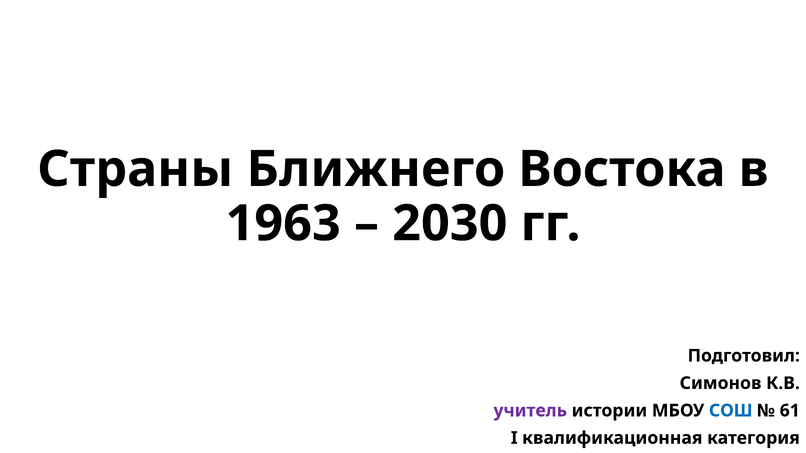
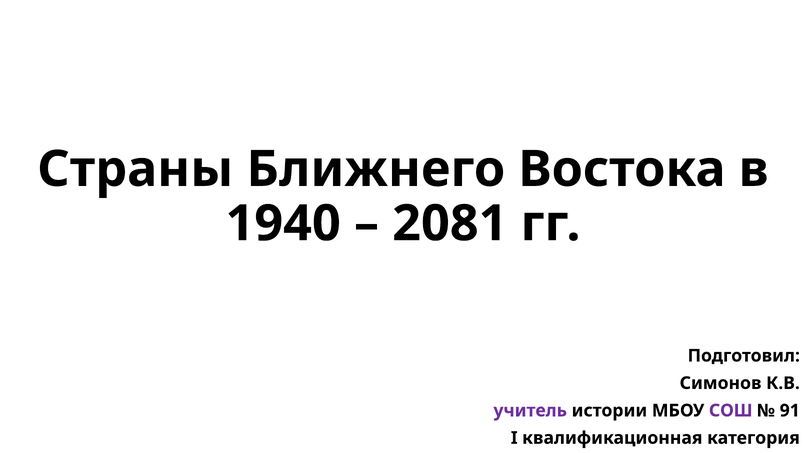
1963: 1963 -> 1940 (283, 224)
2030: 2030 -> 2081 (450, 224)
СОШ colour: blue -> purple (731, 411)
61: 61 -> 91 (790, 411)
